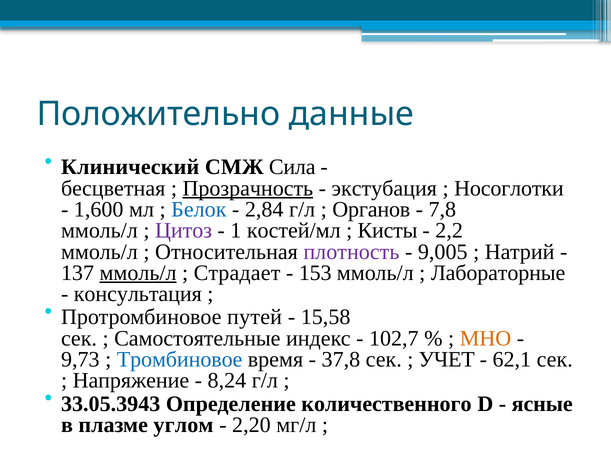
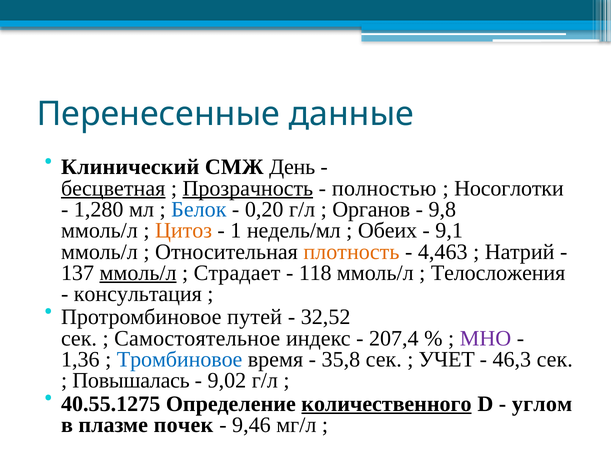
Положительно: Положительно -> Перенесенные (158, 114)
Сила: Сила -> День (292, 167)
бесцветная underline: none -> present (113, 188)
экстубация: экстубация -> полностью (384, 188)
1,600: 1,600 -> 1,280 (99, 210)
2,84: 2,84 -> 0,20 (264, 210)
7,8: 7,8 -> 9,8 (442, 210)
Цитоз colour: purple -> orange (184, 231)
костей/мл: костей/мл -> недель/мл (294, 231)
Кисты: Кисты -> Обеих (387, 231)
2,2: 2,2 -> 9,1 (449, 231)
плотность colour: purple -> orange (351, 252)
9,005: 9,005 -> 4,463 (443, 252)
153: 153 -> 118 (315, 273)
Лабораторные: Лабораторные -> Телосложения (498, 273)
15,58: 15,58 -> 32,52 (326, 317)
Самостоятельные: Самостоятельные -> Самостоятельное (197, 339)
102,7: 102,7 -> 207,4 (394, 339)
МНО colour: orange -> purple (486, 339)
9,73: 9,73 -> 1,36 (80, 360)
37,8: 37,8 -> 35,8 (341, 360)
62,1: 62,1 -> 46,3 (512, 360)
Напряжение: Напряжение -> Повышалась (131, 381)
8,24: 8,24 -> 9,02 (227, 381)
33.05.3943: 33.05.3943 -> 40.55.1275 (111, 404)
количественного underline: none -> present (386, 404)
ясные: ясные -> углом (542, 404)
углом: углом -> почек (183, 425)
2,20: 2,20 -> 9,46 (251, 425)
